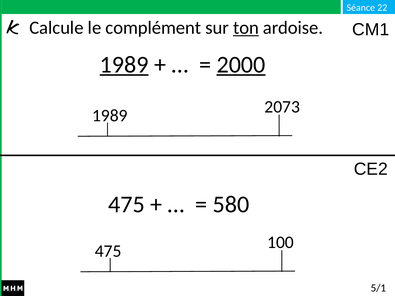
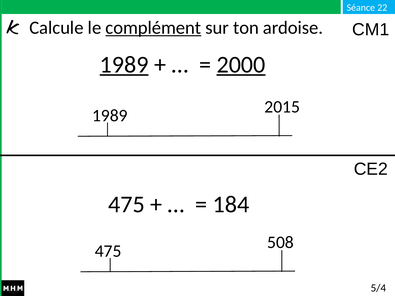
complément underline: none -> present (153, 28)
ton underline: present -> none (246, 28)
2073: 2073 -> 2015 (282, 107)
580: 580 -> 184 (231, 205)
100: 100 -> 508 (280, 243)
5/1: 5/1 -> 5/4 (378, 288)
